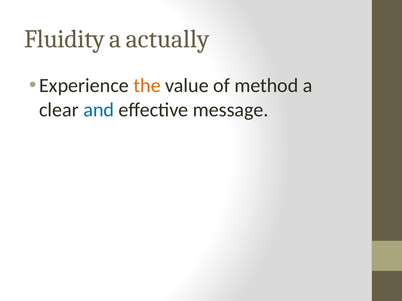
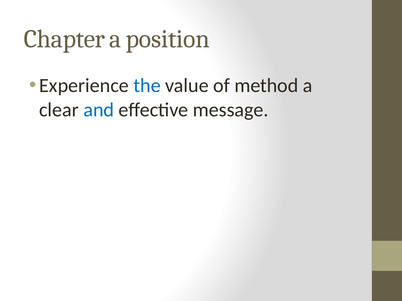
Fluidity: Fluidity -> Chapter (65, 39)
actually: actually -> position (168, 39)
the colour: orange -> blue (147, 86)
